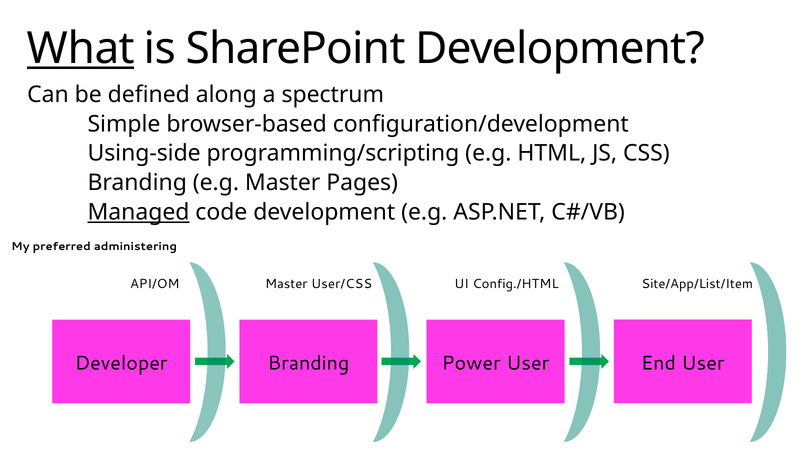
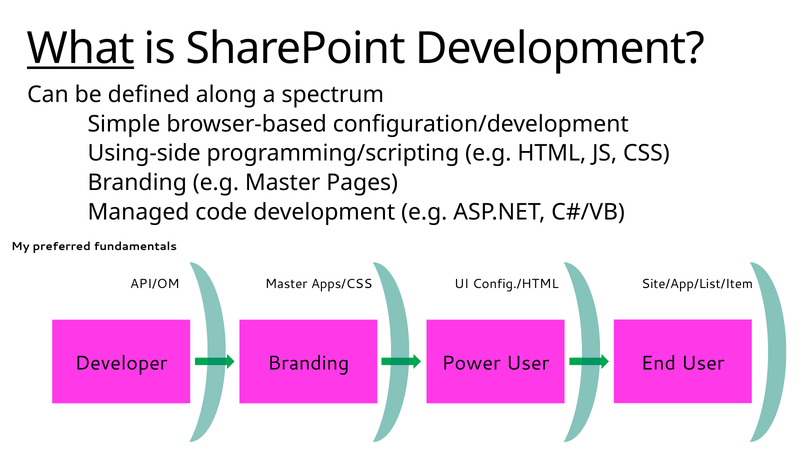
Managed underline: present -> none (138, 212)
administering: administering -> fundamentals (135, 247)
User/CSS: User/CSS -> Apps/CSS (342, 284)
